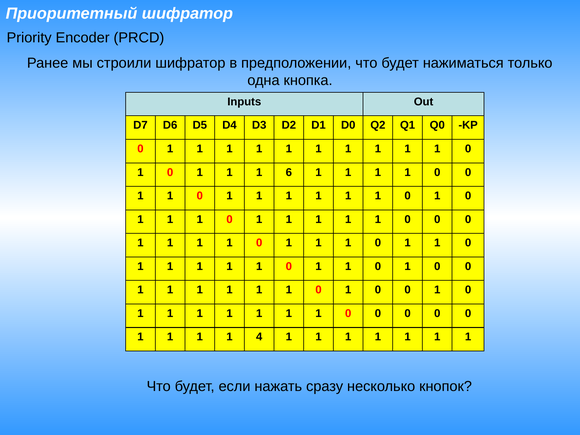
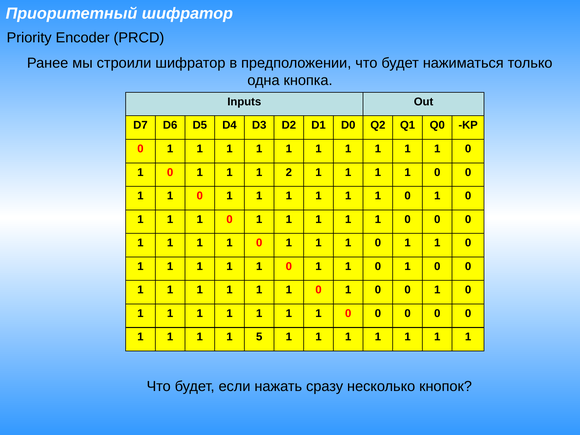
6: 6 -> 2 (289, 172)
4: 4 -> 5 (259, 337)
